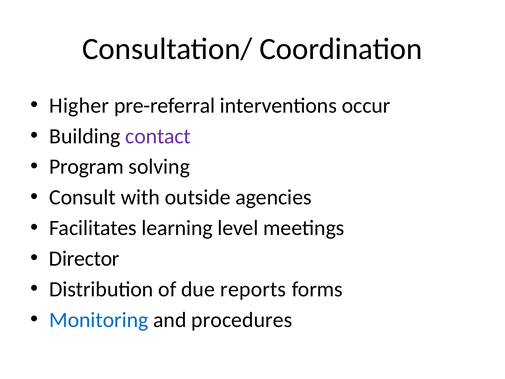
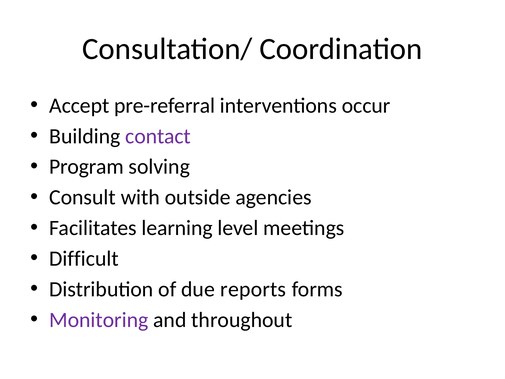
Higher: Higher -> Accept (79, 105)
Director: Director -> Difficult (84, 258)
Monitoring colour: blue -> purple (99, 320)
procedures: procedures -> throughout (242, 320)
